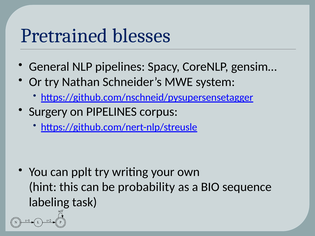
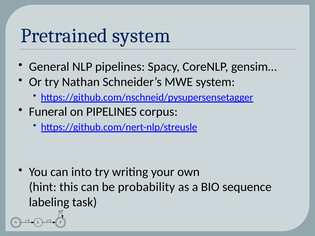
Pretrained blesses: blesses -> system (141, 36)
Surgery: Surgery -> Funeral (48, 112)
pplt: pplt -> into (82, 172)
